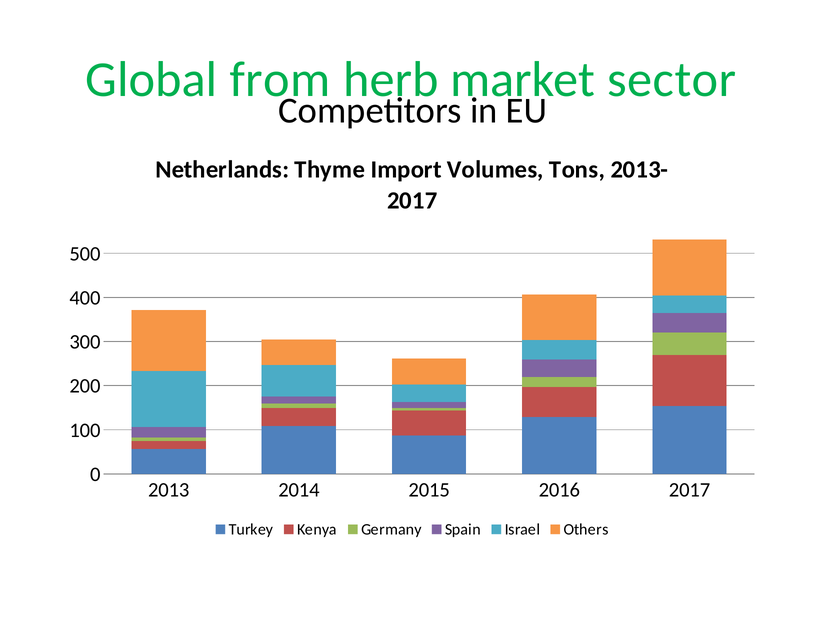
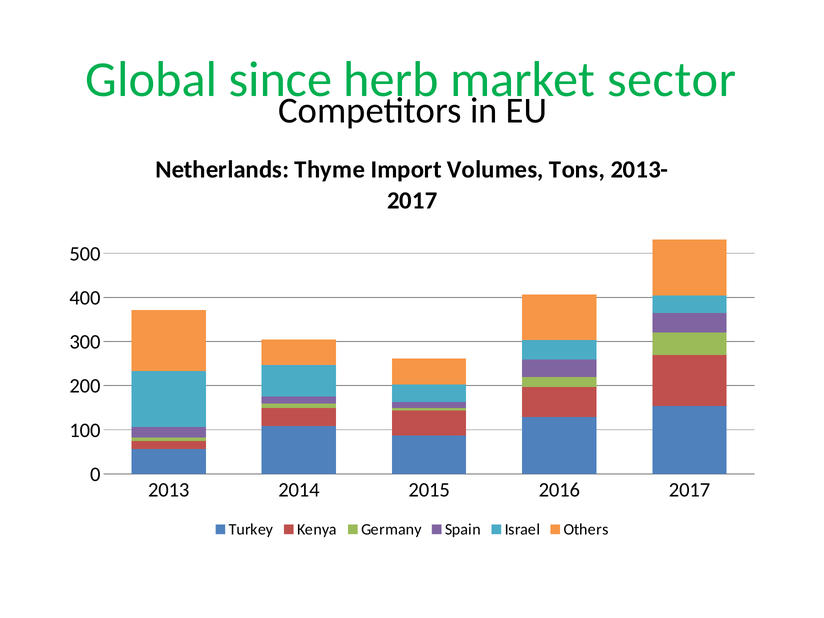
from: from -> since (280, 80)
